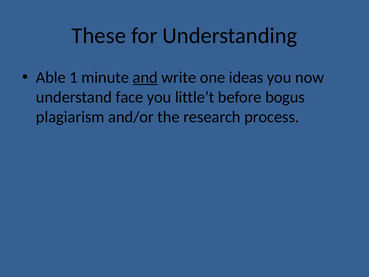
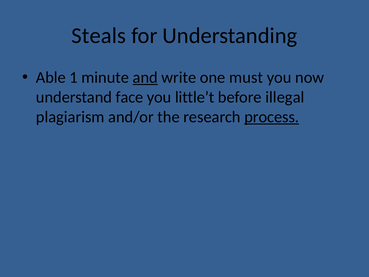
These: These -> Steals (99, 36)
ideas: ideas -> must (246, 77)
bogus: bogus -> illegal (285, 97)
process underline: none -> present (272, 117)
